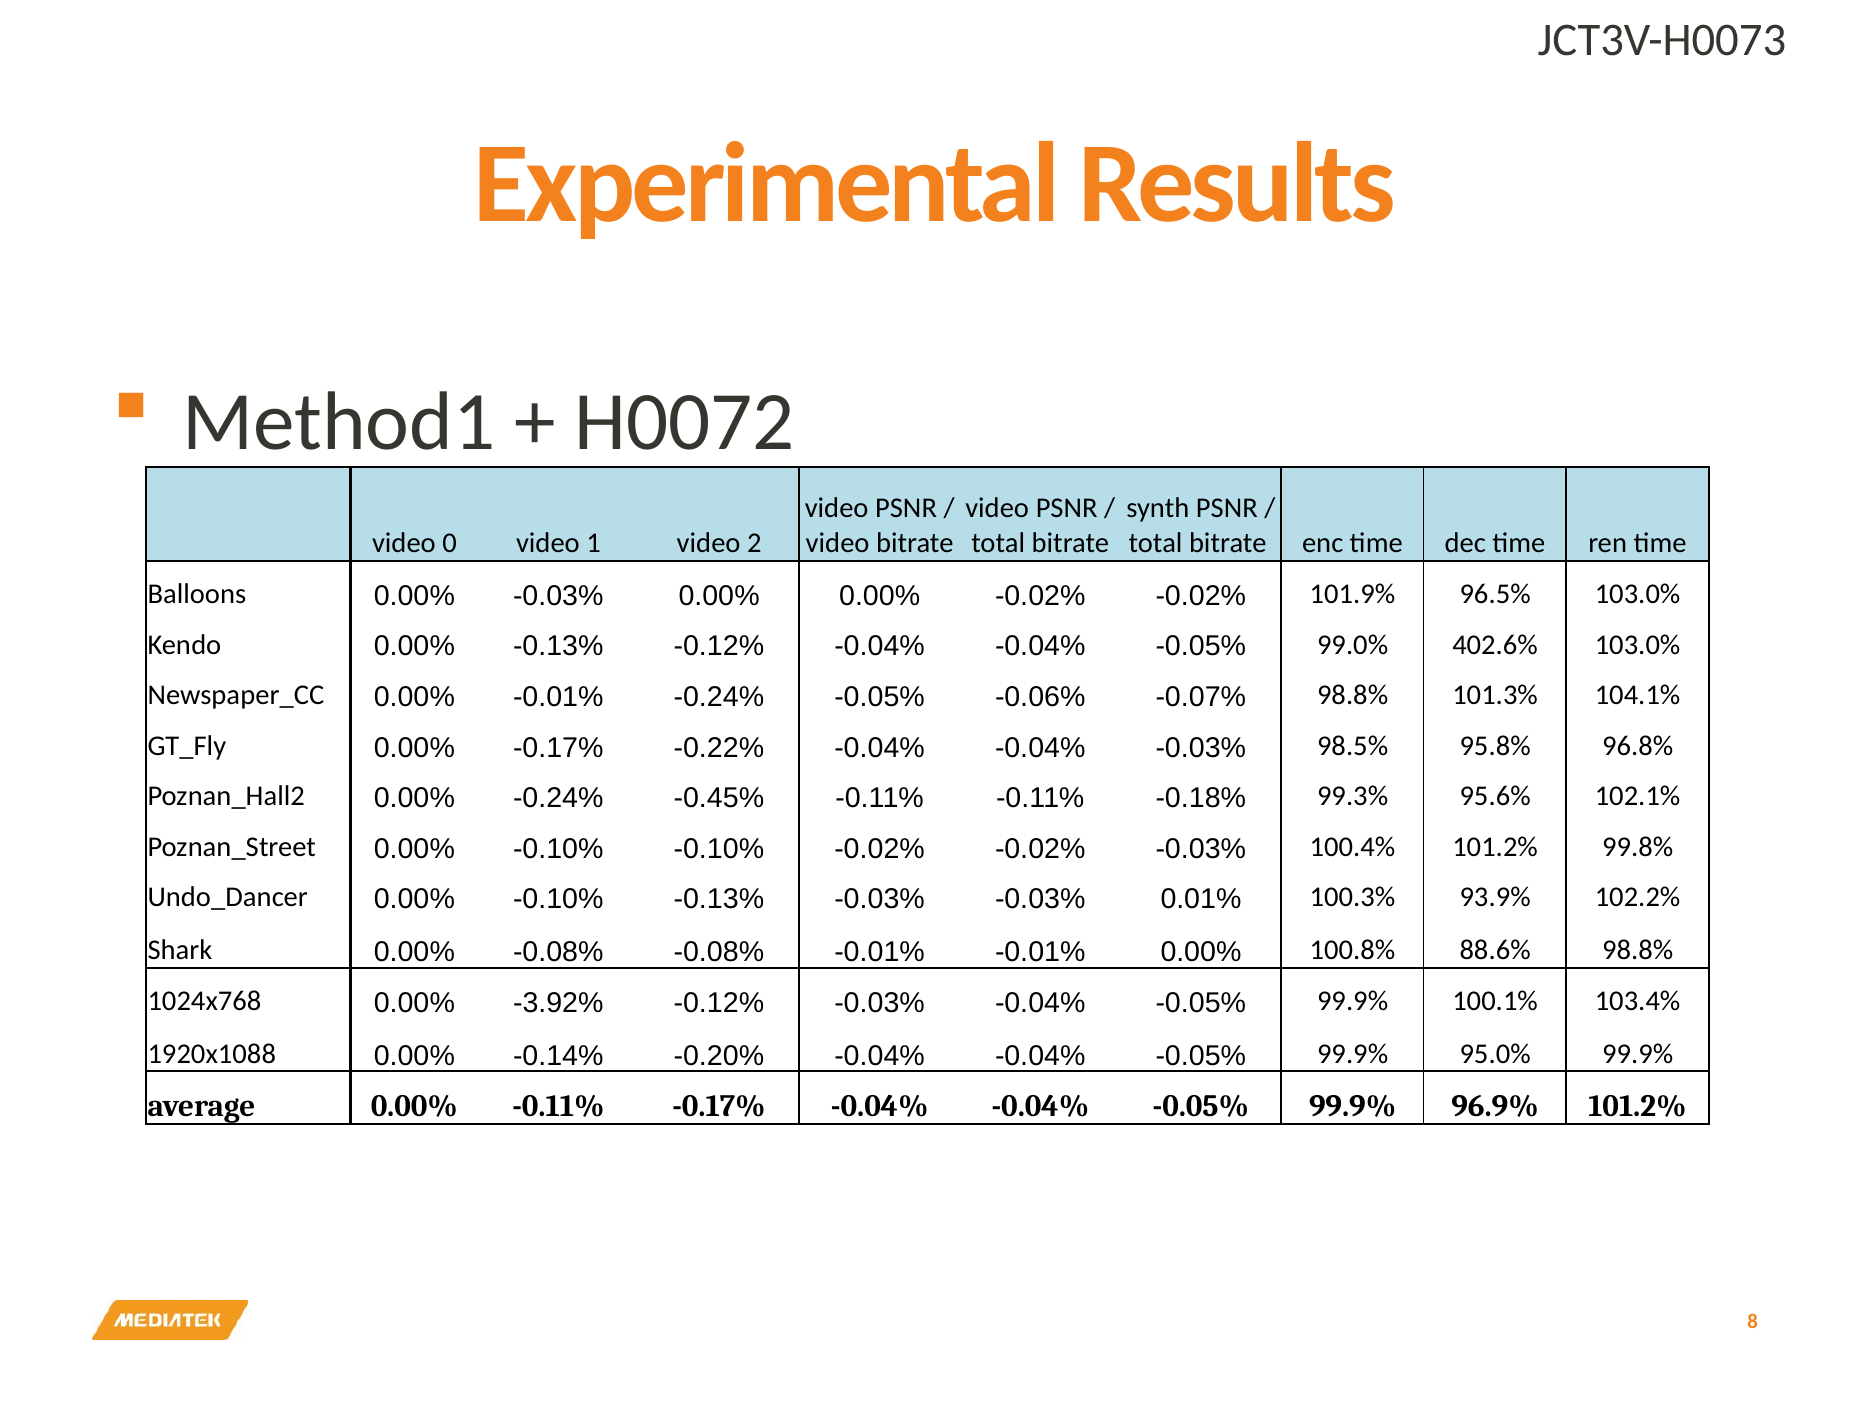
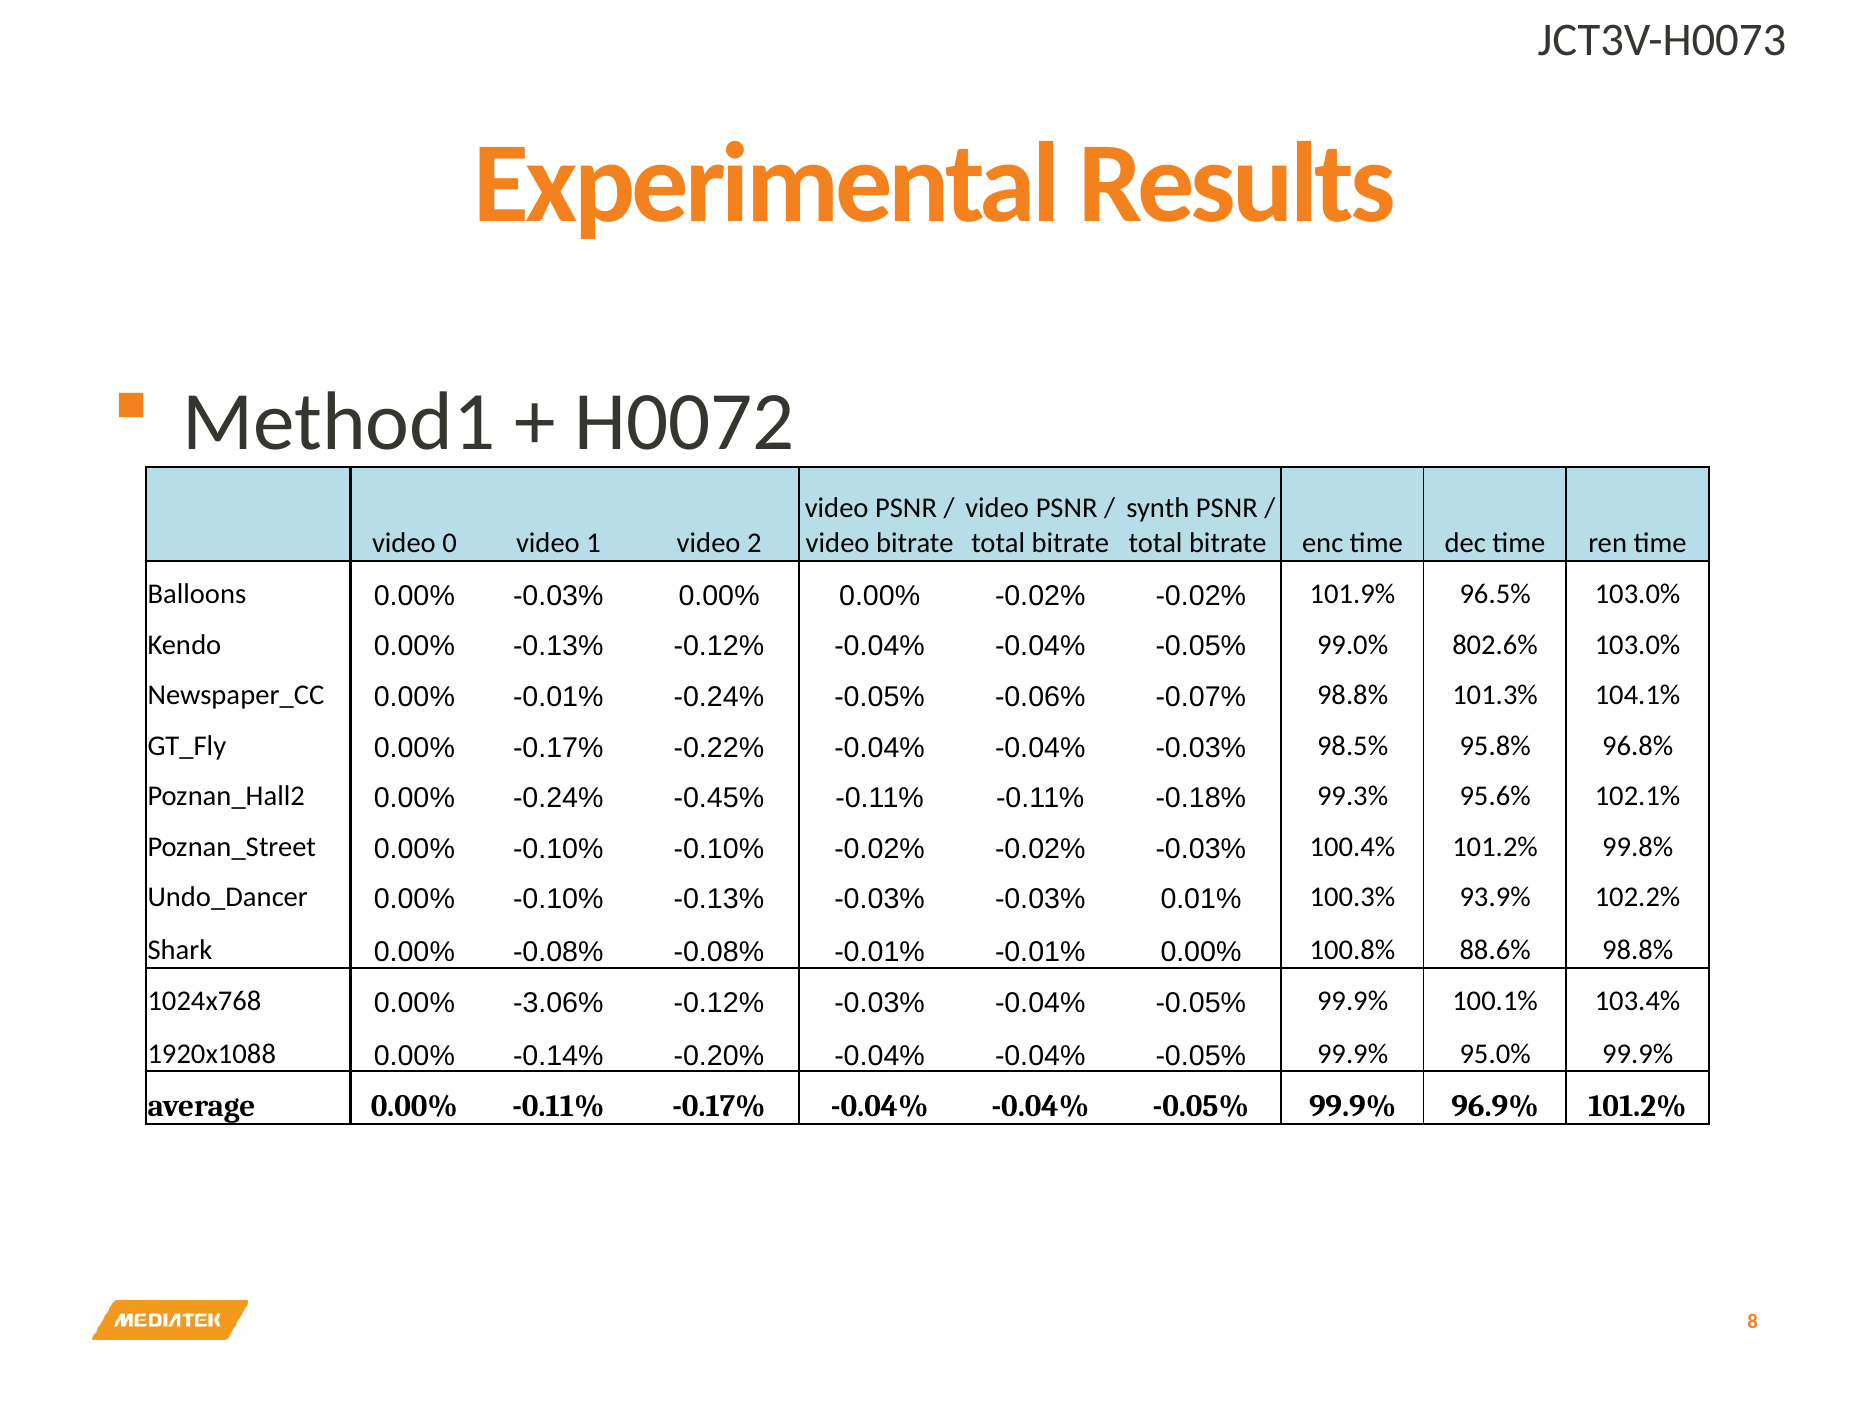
402.6%: 402.6% -> 802.6% (1495, 645)
-3.92%: -3.92% -> -3.06% (558, 1003)
